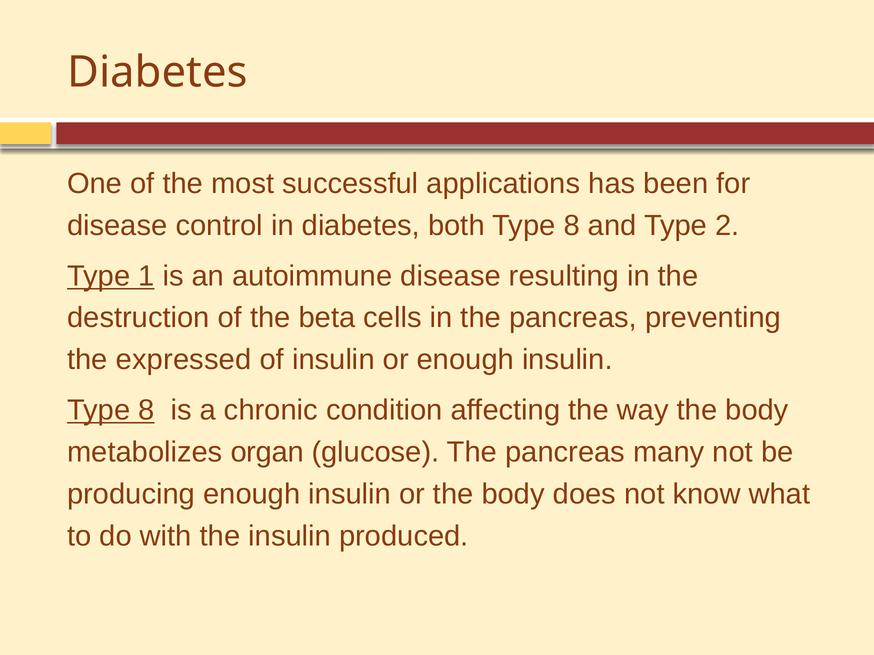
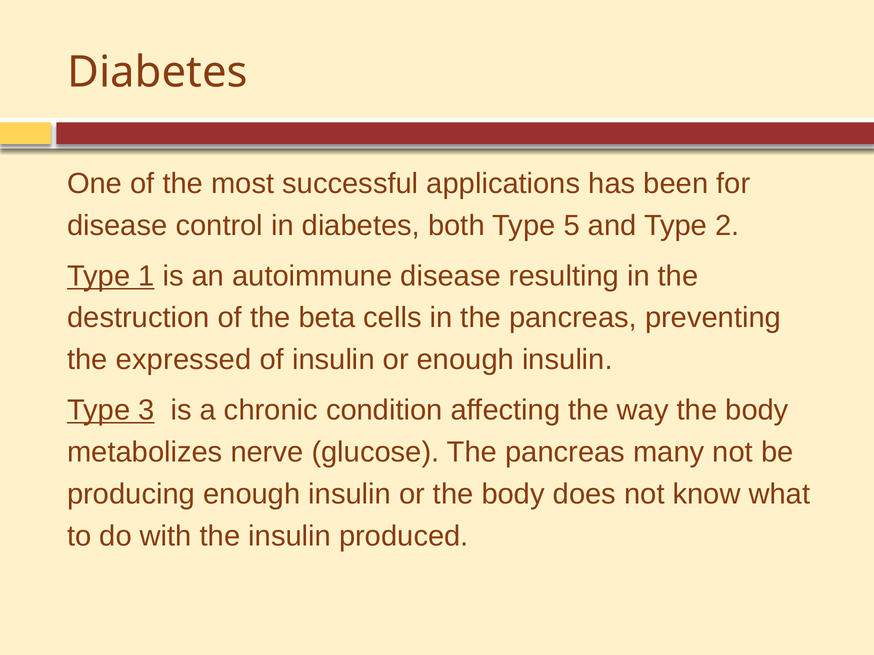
both Type 8: 8 -> 5 (572, 226)
8: 8 -> 3 (146, 410)
organ: organ -> nerve (267, 452)
